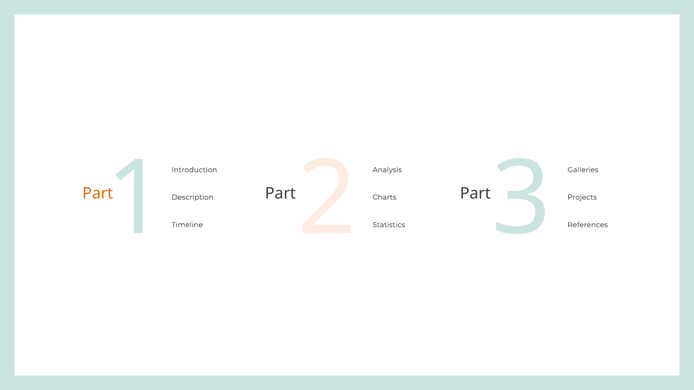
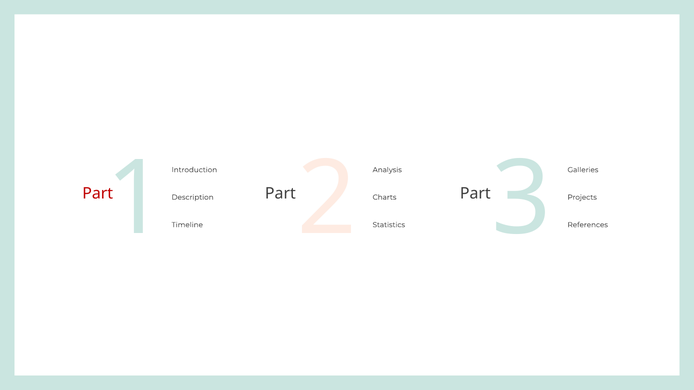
Part colour: orange -> red (98, 194)
